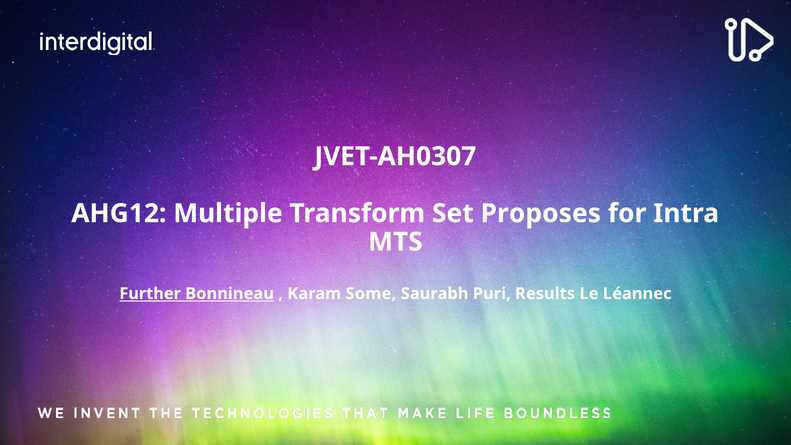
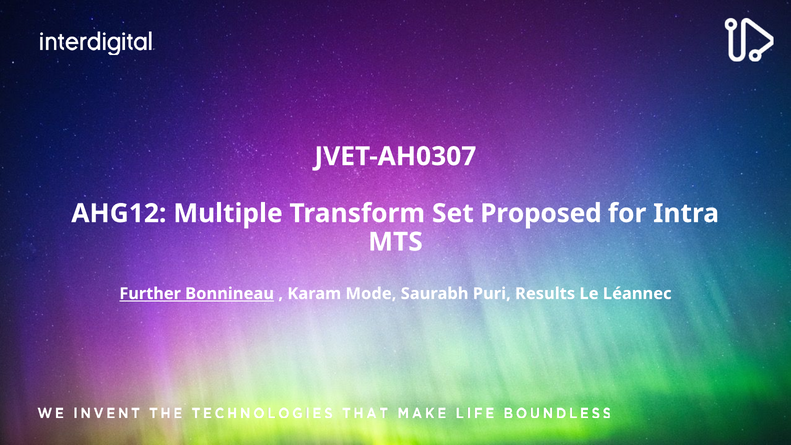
Proposes: Proposes -> Proposed (541, 213)
Some: Some -> Mode (371, 294)
